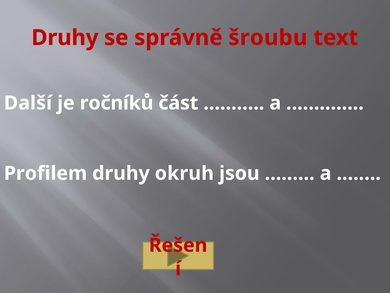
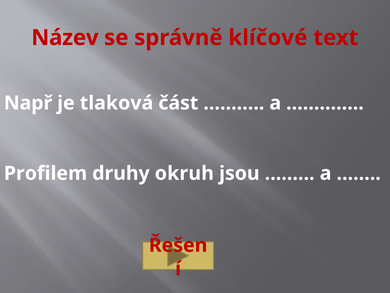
Druhy: Druhy -> Název (65, 38)
šroubu: šroubu -> klíčové (268, 38)
Další: Další -> Např (28, 103)
ročníků: ročníků -> tlaková (117, 103)
